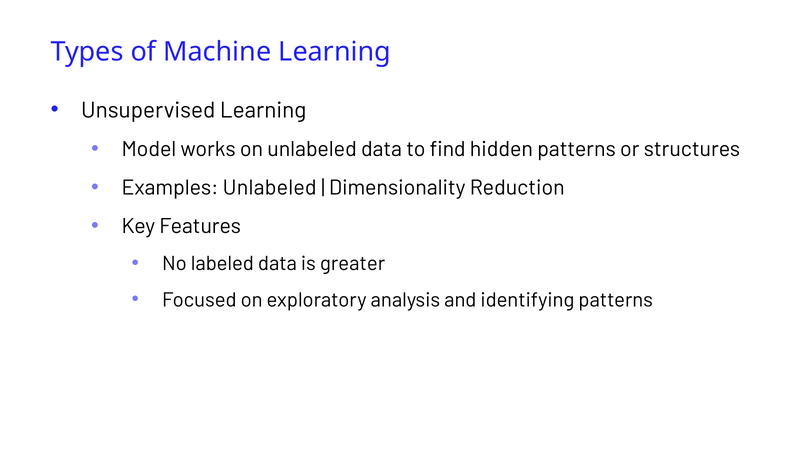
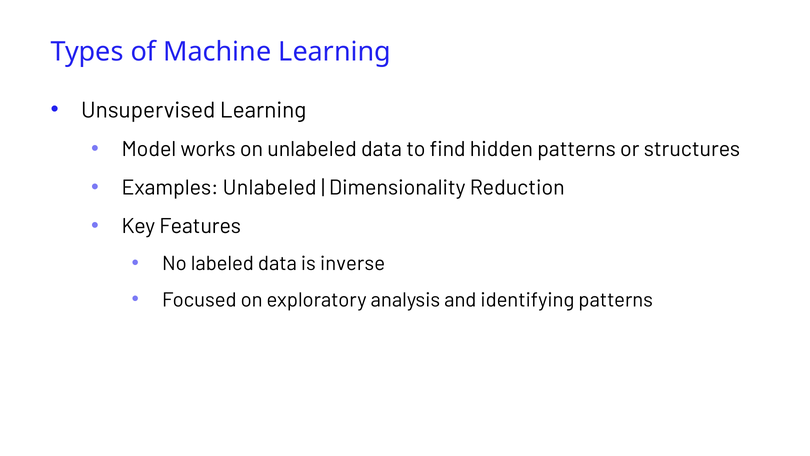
greater: greater -> inverse (353, 263)
